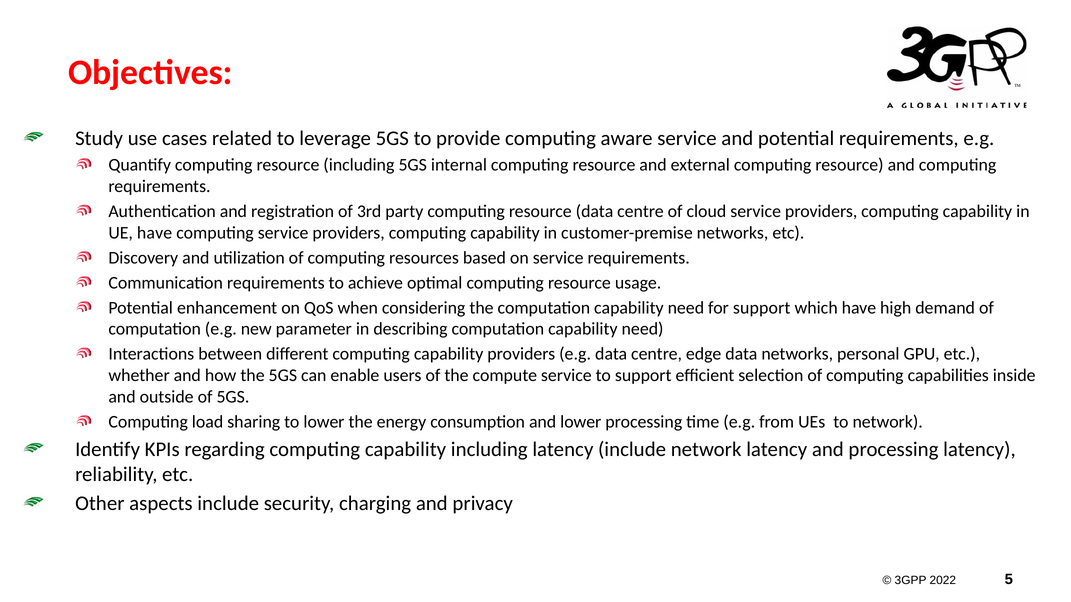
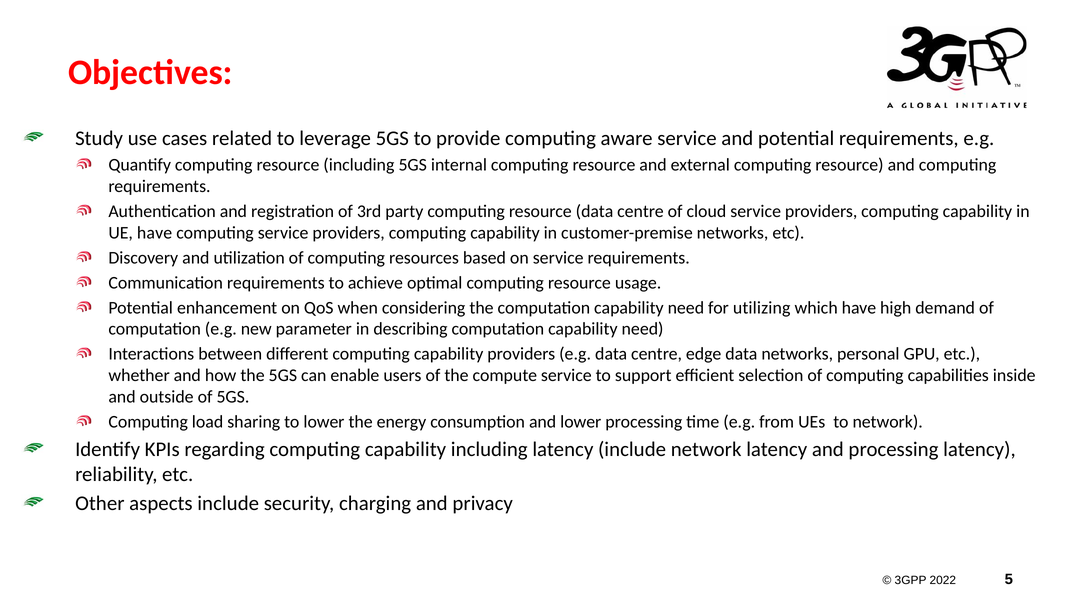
for support: support -> utilizing (762, 308)
